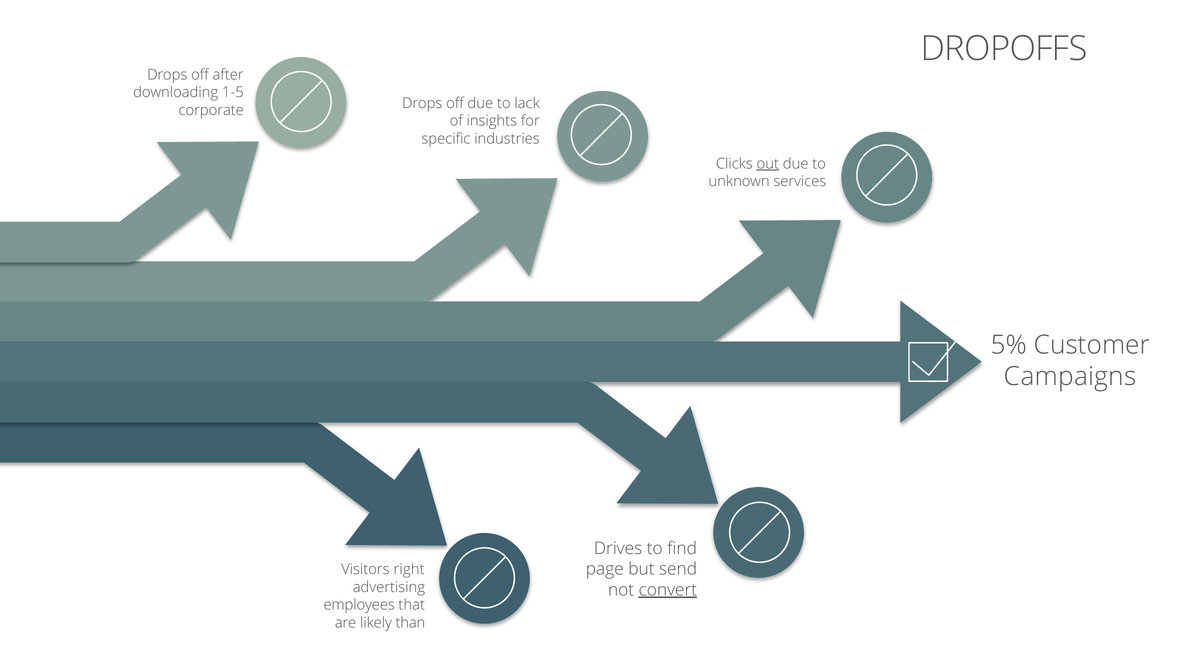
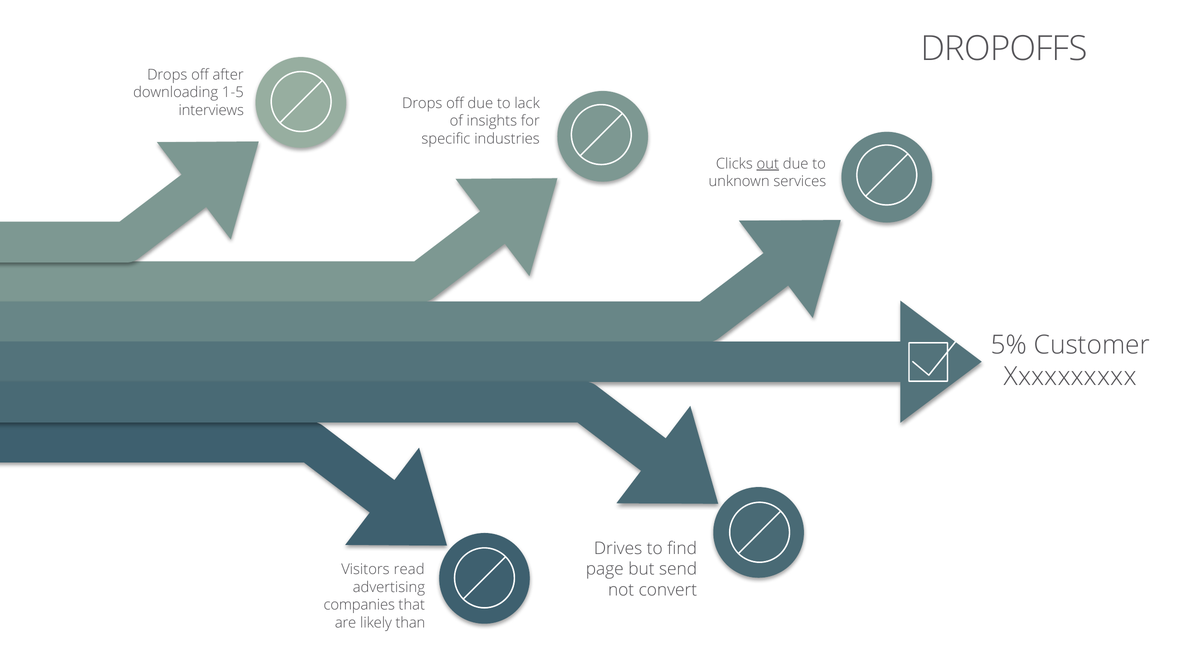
corporate: corporate -> interviews (211, 110)
Campaigns: Campaigns -> Xxxxxxxxxx (1070, 376)
right: right -> read (409, 569)
convert underline: present -> none (668, 589)
employees: employees -> companies (359, 605)
